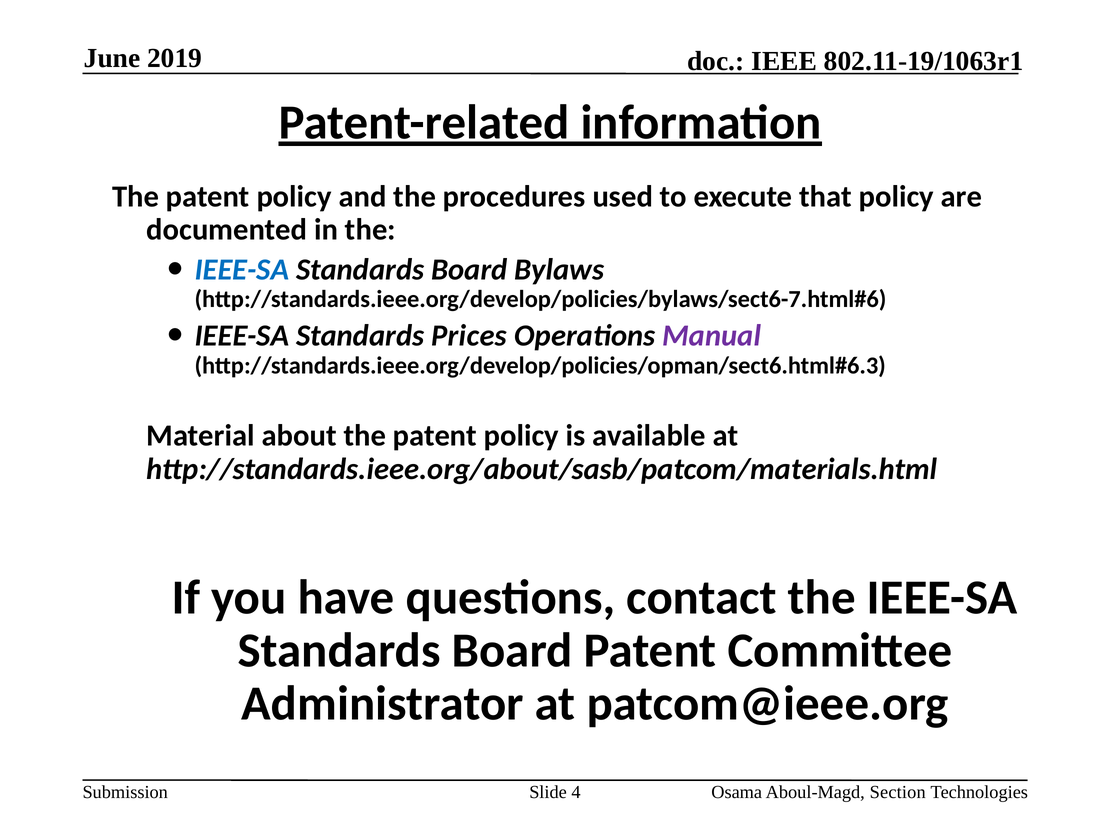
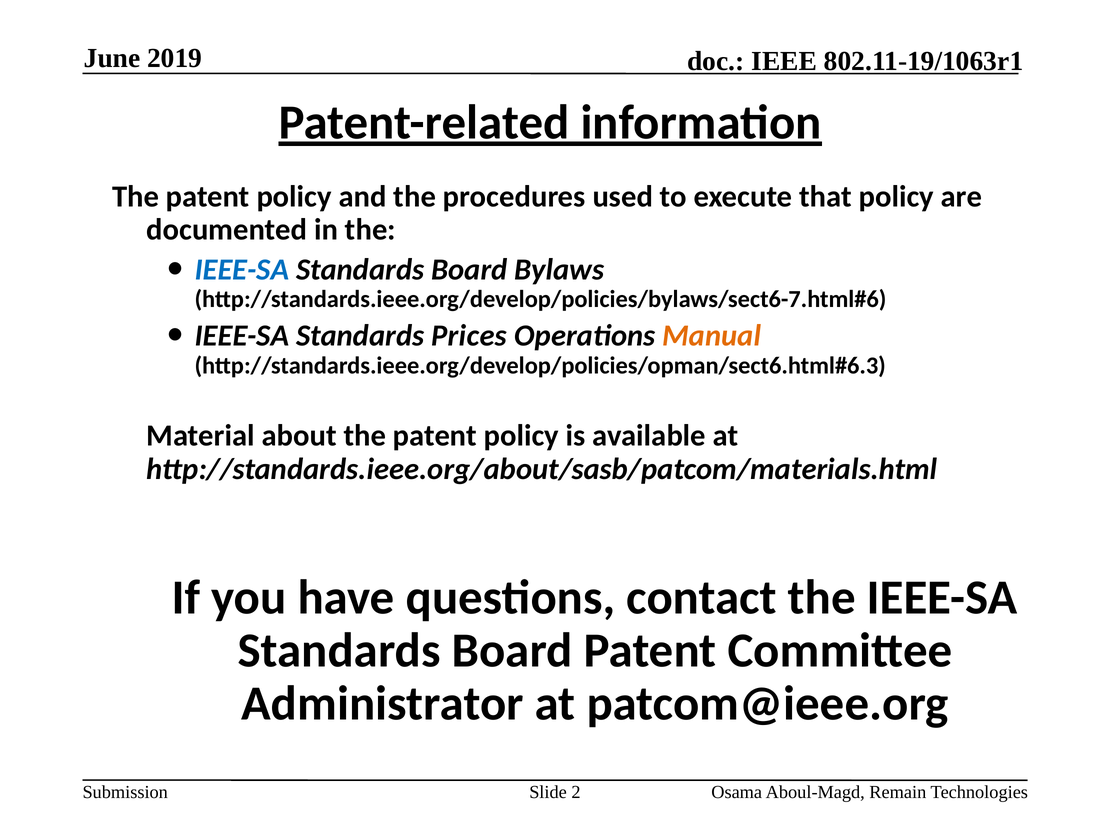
Manual colour: purple -> orange (712, 336)
4: 4 -> 2 (576, 792)
Section: Section -> Remain (898, 792)
